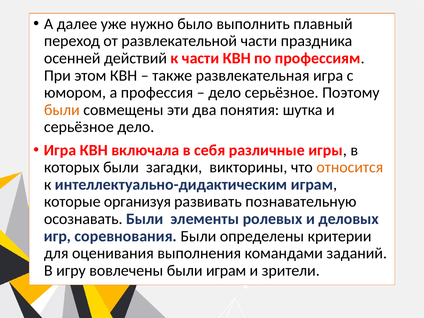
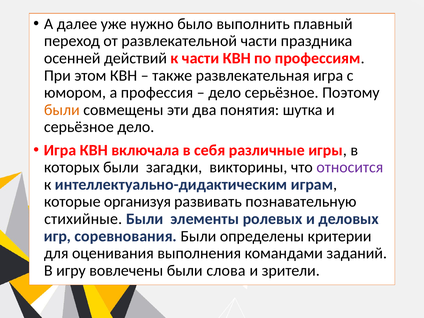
относится colour: orange -> purple (350, 167)
осознавать: осознавать -> стихийные (83, 219)
были играм: играм -> слова (226, 270)
